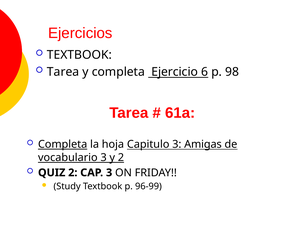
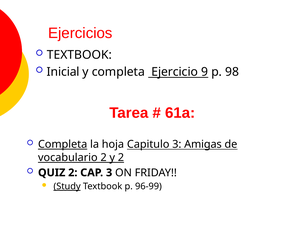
Tarea: Tarea -> Inicial (63, 72)
6: 6 -> 9 (205, 72)
vocabulario 3: 3 -> 2 (104, 157)
Study underline: none -> present (67, 186)
